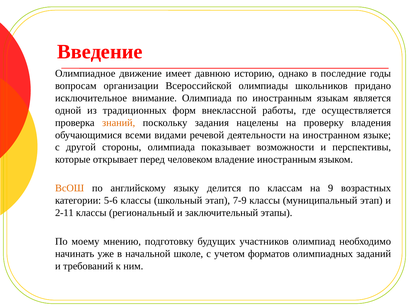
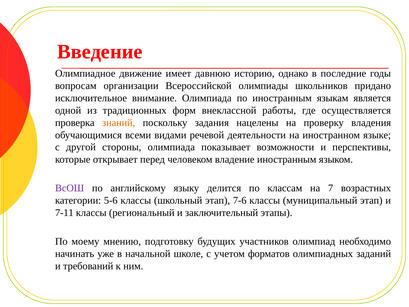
ВсОШ colour: orange -> purple (70, 188)
9: 9 -> 7 (331, 188)
7-9: 7-9 -> 7-6 (240, 200)
2-11: 2-11 -> 7-11 (64, 213)
